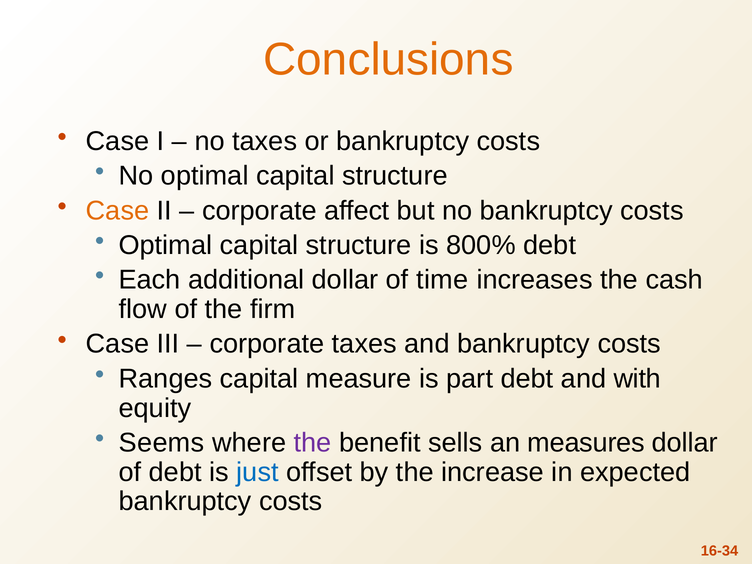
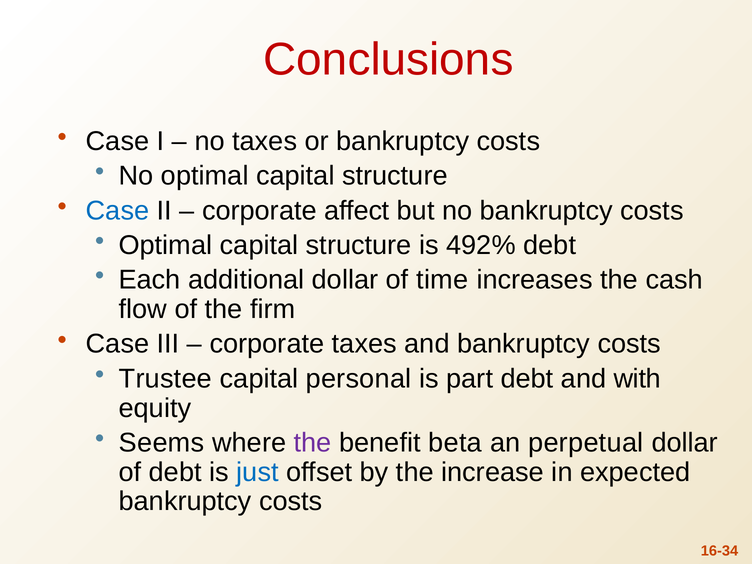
Conclusions colour: orange -> red (388, 60)
Case colour: orange -> blue (118, 211)
800%: 800% -> 492% (481, 245)
Ranges: Ranges -> Trustee (165, 379)
measure: measure -> personal (359, 379)
sells: sells -> beta (455, 443)
measures: measures -> perpetual (586, 443)
